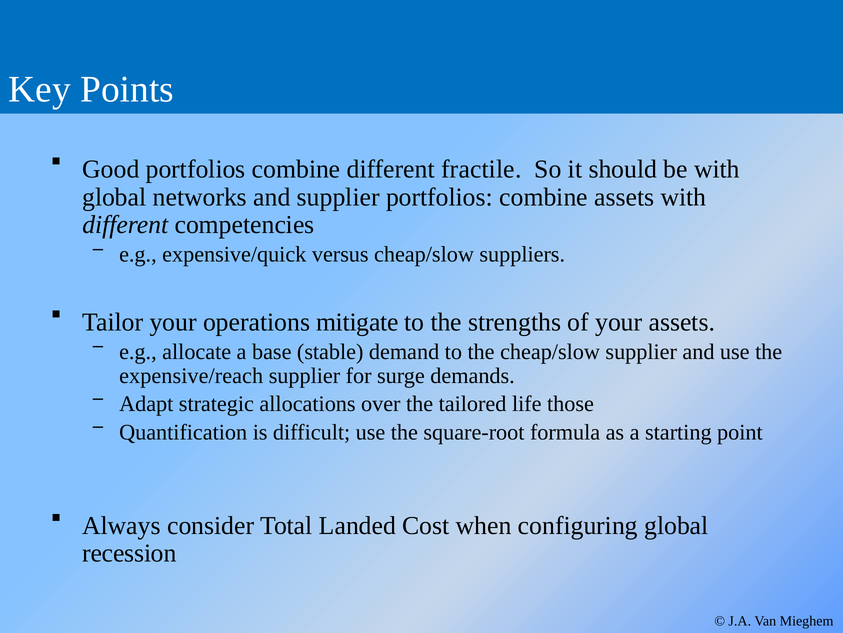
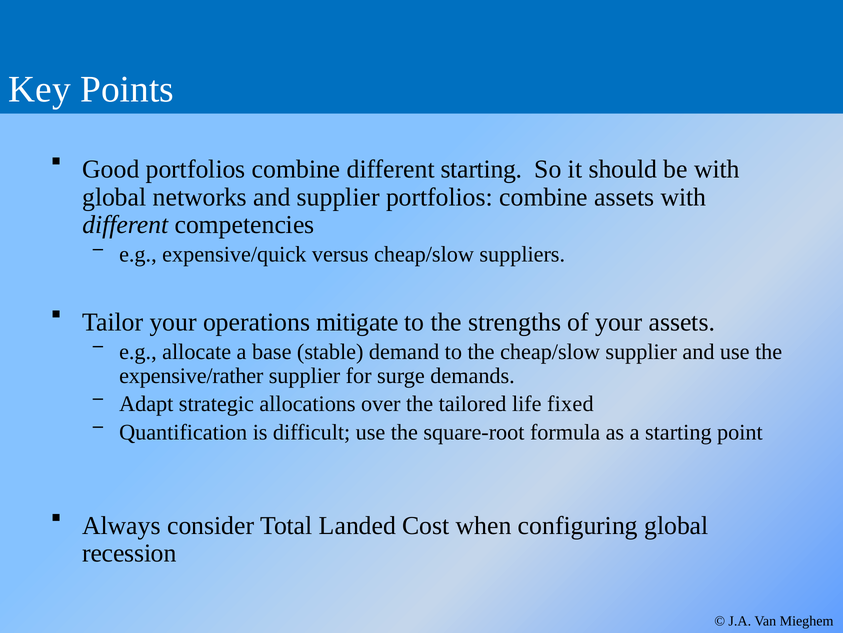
different fractile: fractile -> starting (481, 169)
expensive/reach: expensive/reach -> expensive/rather (191, 375)
those: those -> fixed (570, 404)
